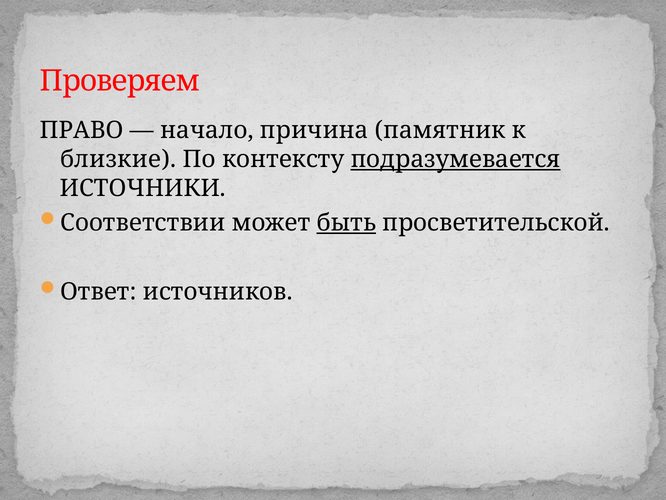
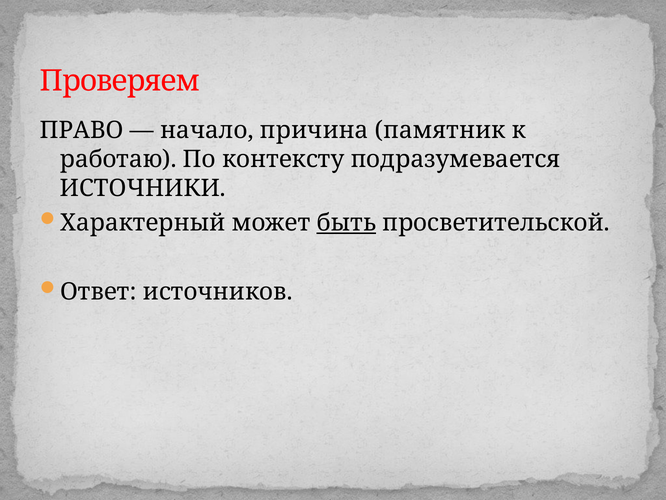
близкие: близкие -> работаю (118, 159)
подразумевается underline: present -> none (455, 159)
Соответствии: Соответствии -> Характерный (143, 222)
